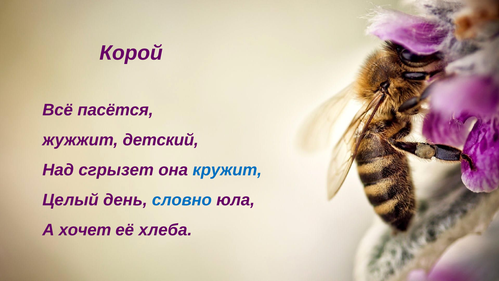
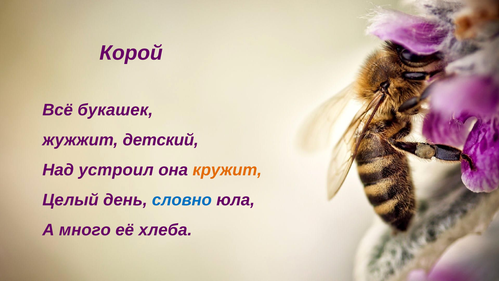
пасётся: пасётся -> букашек (115, 110)
сгрызет: сгрызет -> устроил (116, 170)
кружит colour: blue -> orange (227, 170)
хочет: хочет -> много (85, 230)
